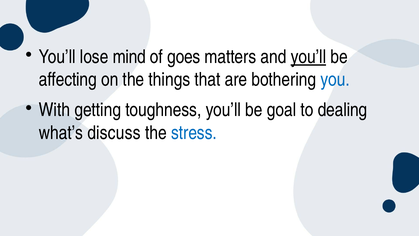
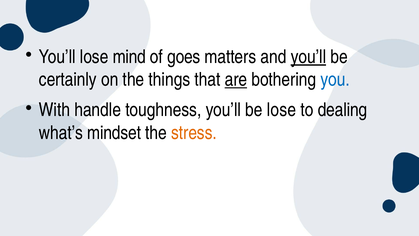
affecting: affecting -> certainly (68, 80)
are underline: none -> present (236, 80)
getting: getting -> handle (98, 110)
be goal: goal -> lose (282, 110)
discuss: discuss -> mindset (114, 133)
stress colour: blue -> orange (194, 133)
